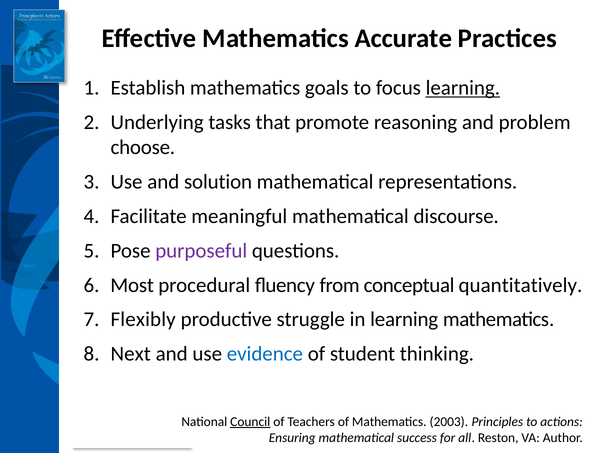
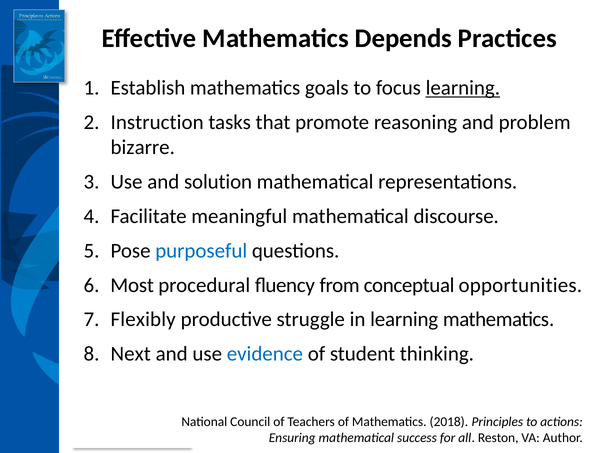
Accurate: Accurate -> Depends (403, 39)
Underlying: Underlying -> Instruction (157, 122)
choose: choose -> bizarre (143, 148)
purposeful colour: purple -> blue (201, 251)
quantitatively: quantitatively -> opportunities (520, 285)
Council underline: present -> none (250, 422)
2003: 2003 -> 2018 (449, 422)
